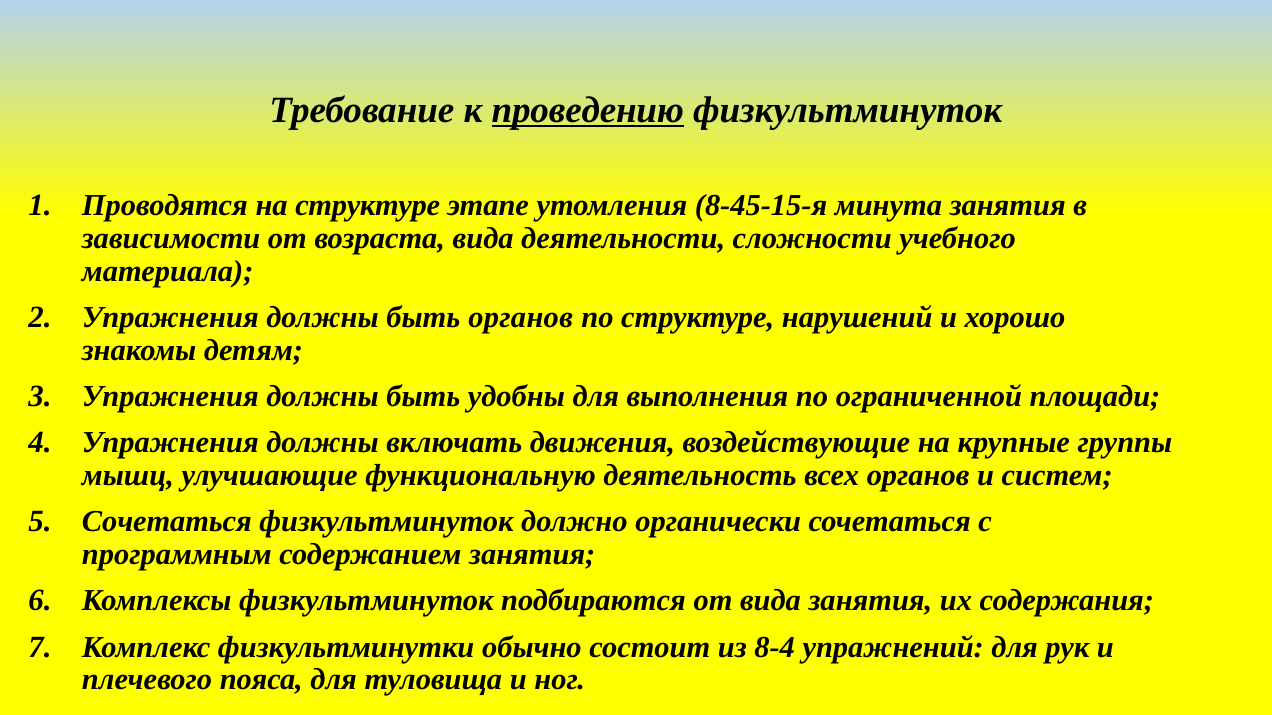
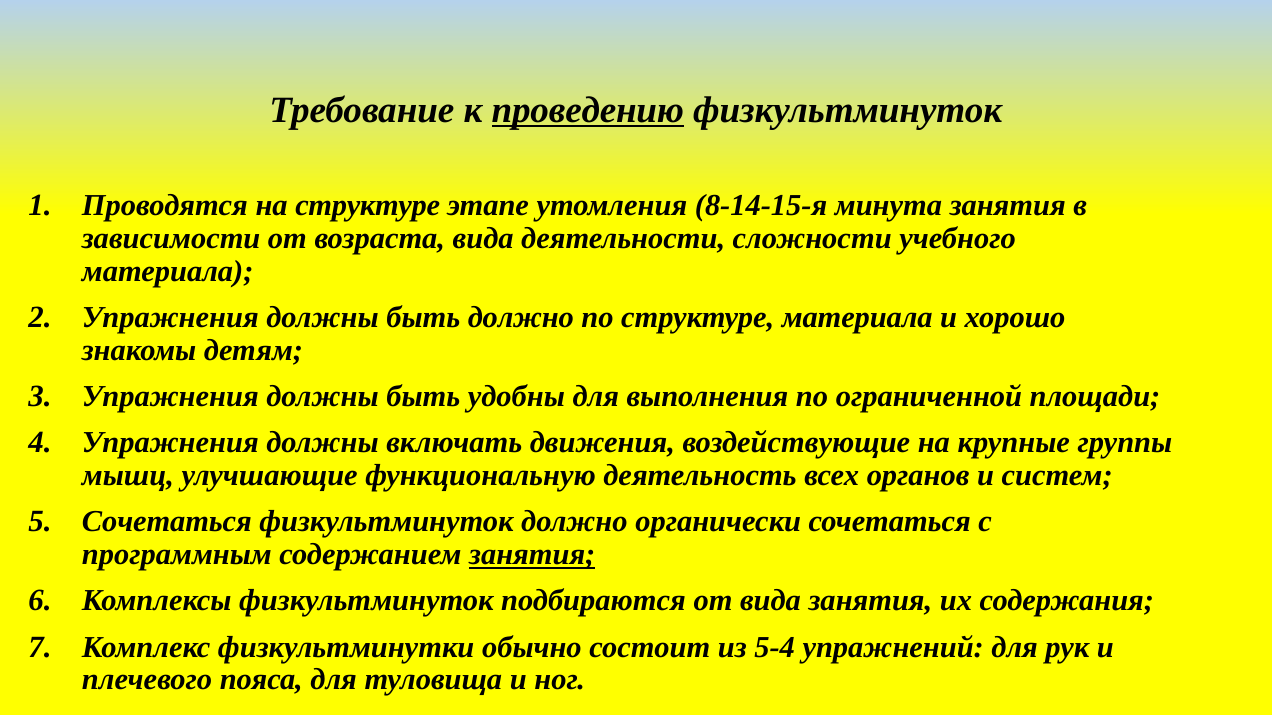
8-45-15-я: 8-45-15-я -> 8-14-15-я (761, 206)
быть органов: органов -> должно (521, 318)
структуре нарушений: нарушений -> материала (857, 318)
занятия underline: none -> present (532, 555)
8-4: 8-4 -> 5-4 (775, 647)
